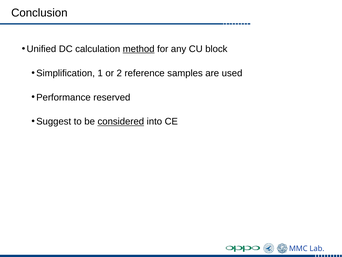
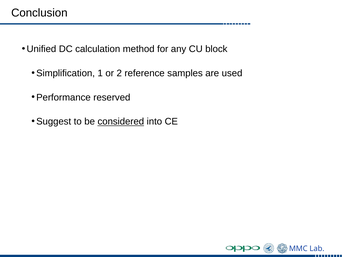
method underline: present -> none (139, 49)
